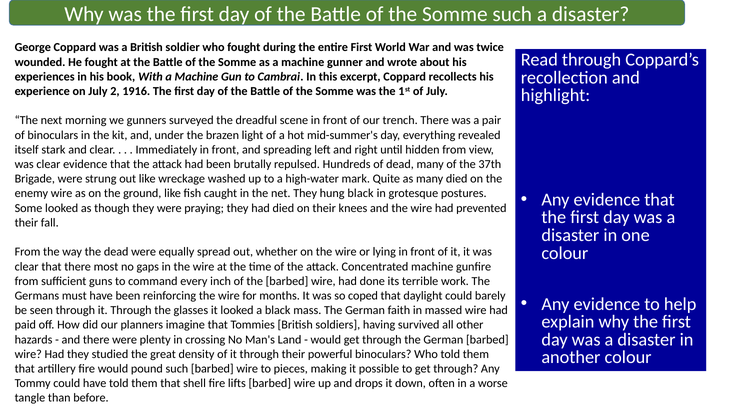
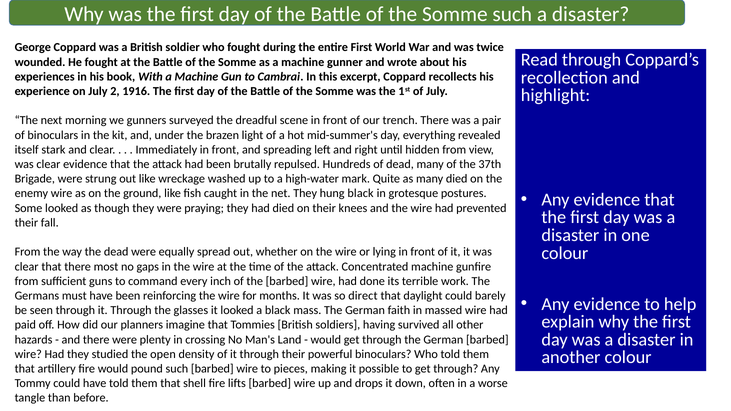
coped: coped -> direct (363, 296)
great: great -> open (163, 354)
